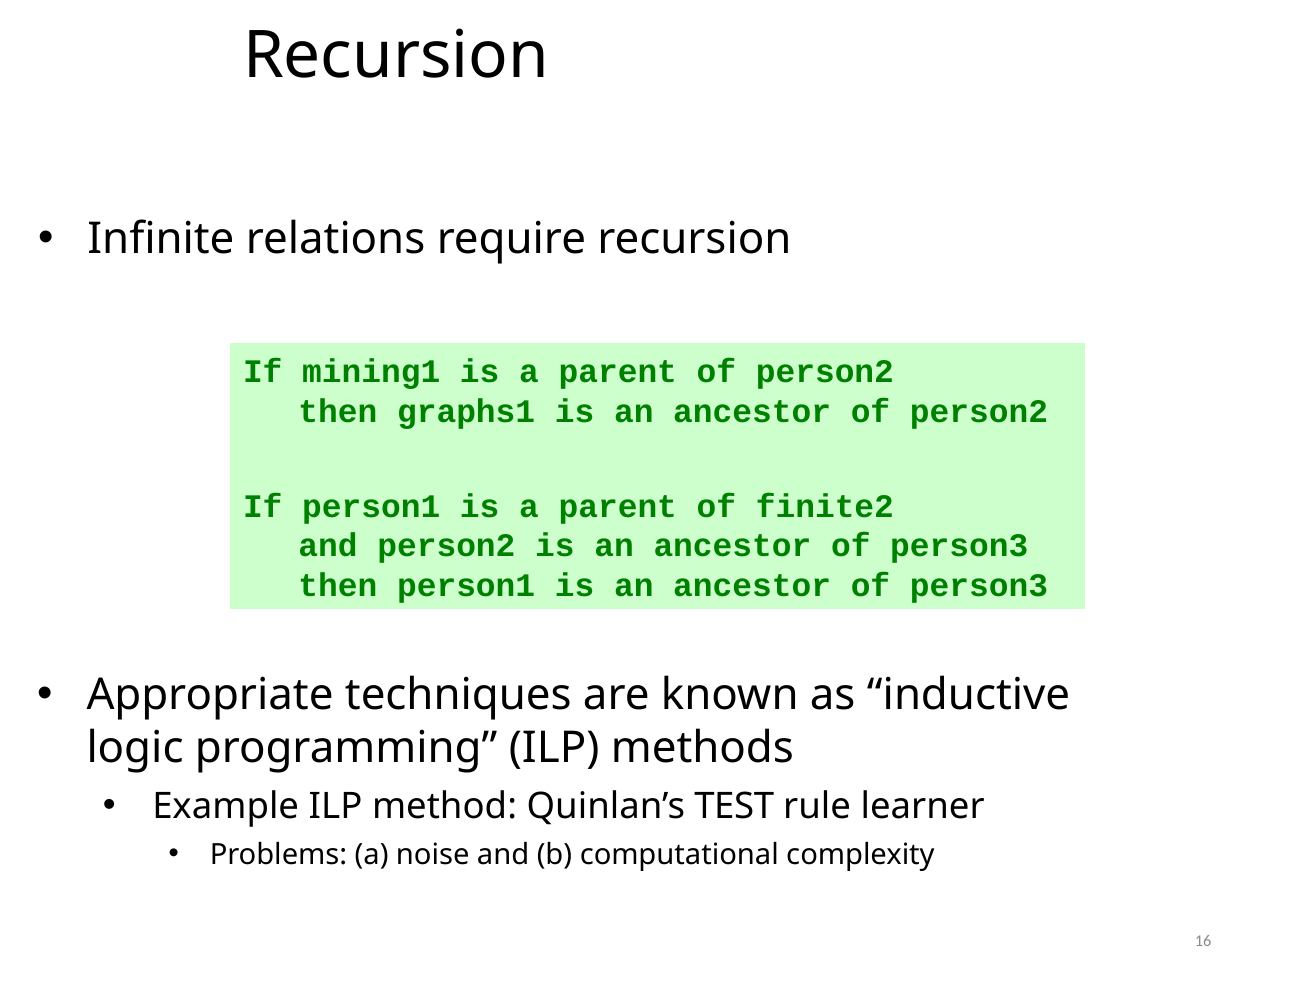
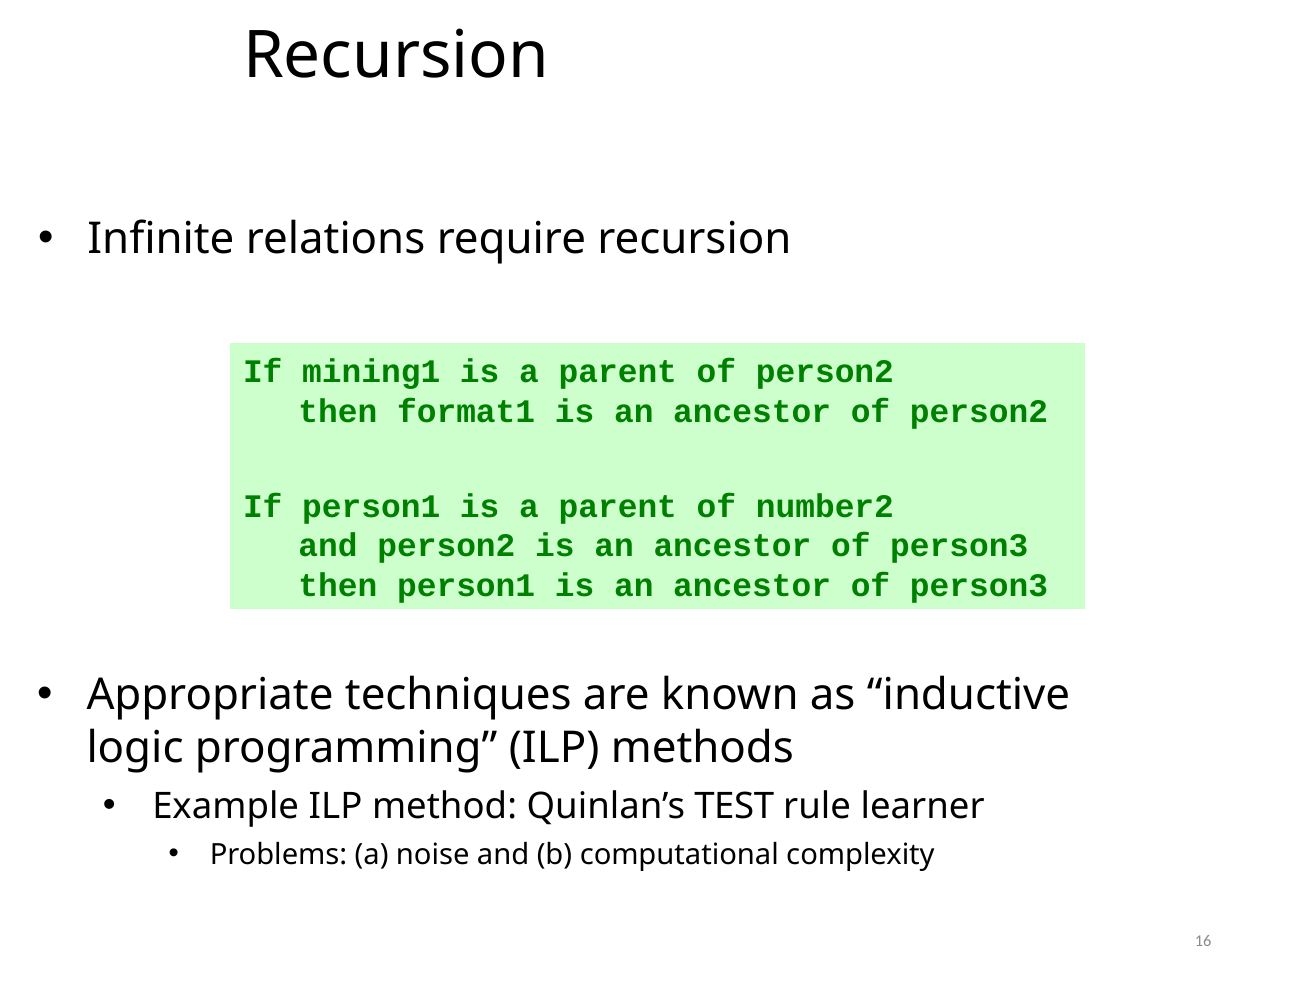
graphs1: graphs1 -> format1 (466, 411)
finite2: finite2 -> number2 (825, 507)
